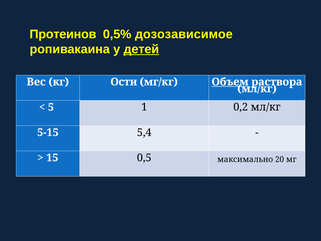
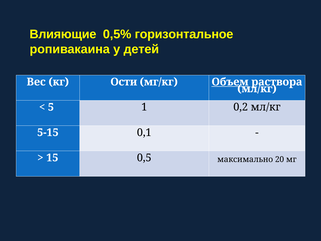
Протеинов: Протеинов -> Влияющие (63, 34)
дозозависимое: дозозависимое -> горизонтальное (184, 34)
детей underline: present -> none (141, 49)
5,4: 5,4 -> 0,1 (144, 132)
